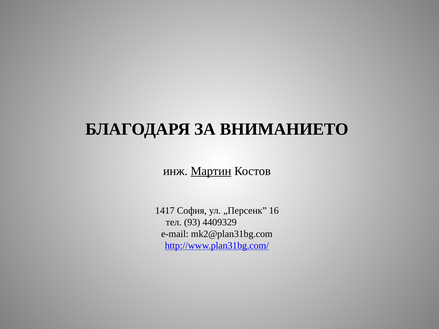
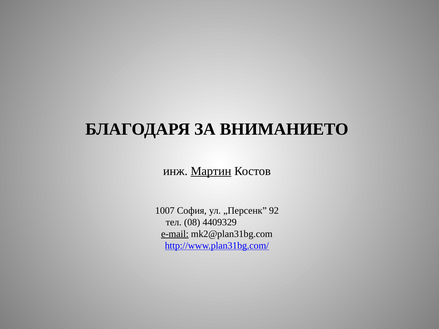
1417: 1417 -> 1007 (165, 211)
16: 16 -> 92 (274, 211)
93: 93 -> 08 (192, 222)
e-mail underline: none -> present (175, 234)
